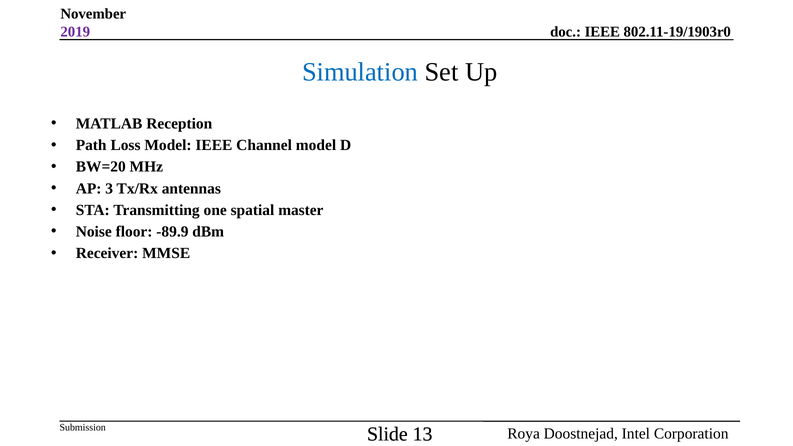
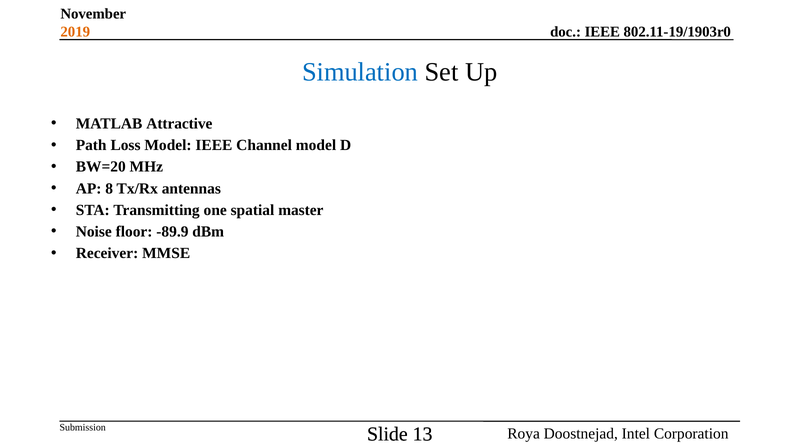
2019 colour: purple -> orange (75, 32)
Reception: Reception -> Attractive (179, 124)
3: 3 -> 8 (109, 189)
